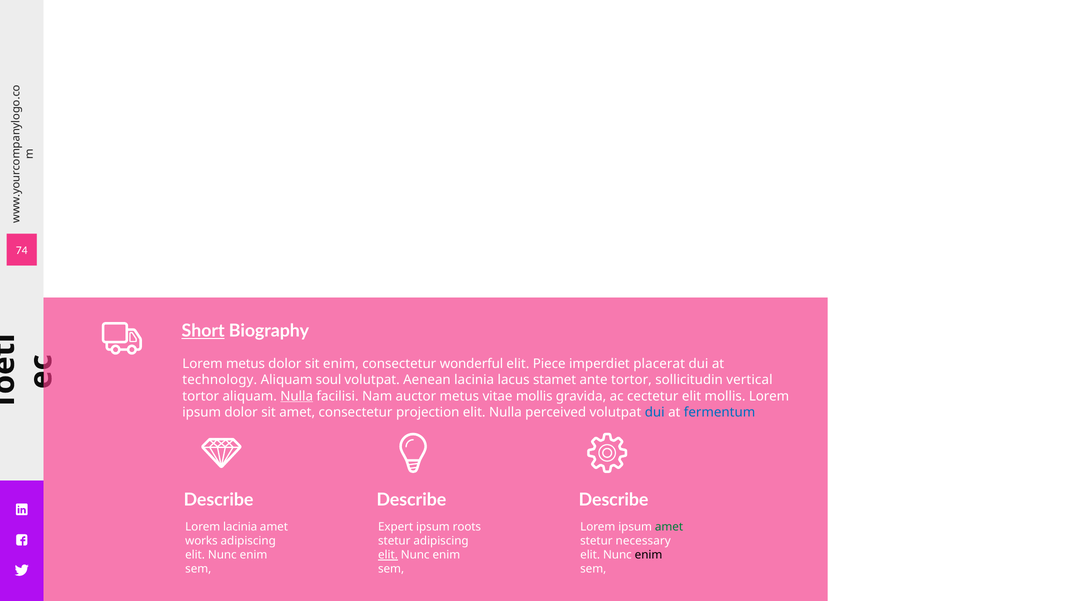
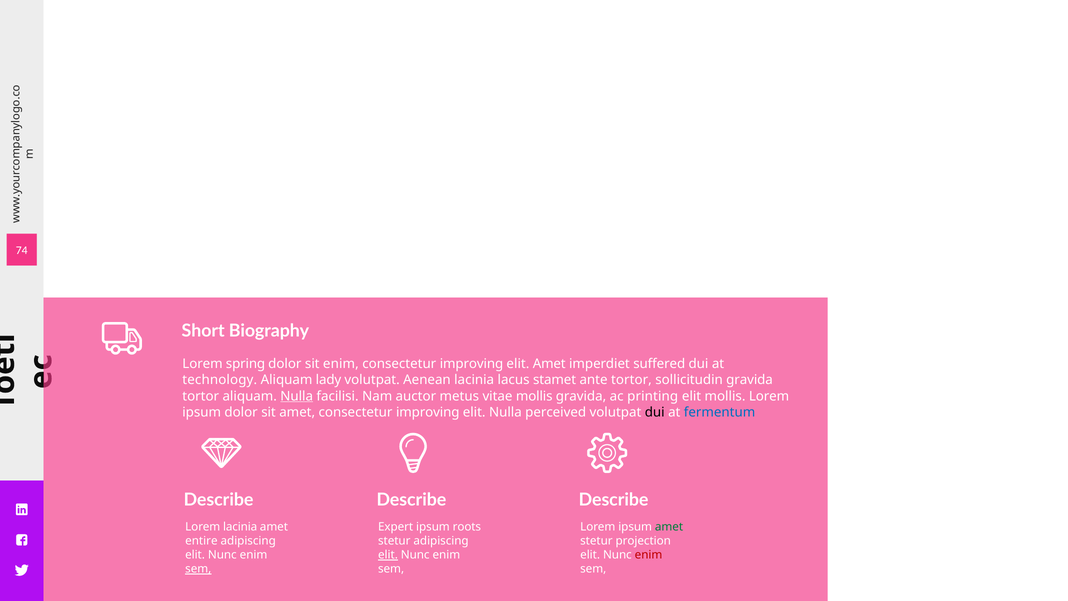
Short underline: present -> none (203, 331)
Lorem metus: metus -> spring (246, 364)
wonderful: wonderful -> improving (471, 364)
elit Piece: Piece -> Amet (549, 364)
placerat: placerat -> suffered (659, 364)
soul: soul -> lady (329, 380)
sollicitudin vertical: vertical -> gravida (750, 380)
cectetur: cectetur -> printing (653, 396)
amet consectetur projection: projection -> improving (428, 412)
dui colour: blue -> black (655, 412)
works: works -> entire (201, 541)
necessary: necessary -> projection (643, 541)
enim colour: black -> red (649, 555)
sem underline: none -> present (198, 569)
